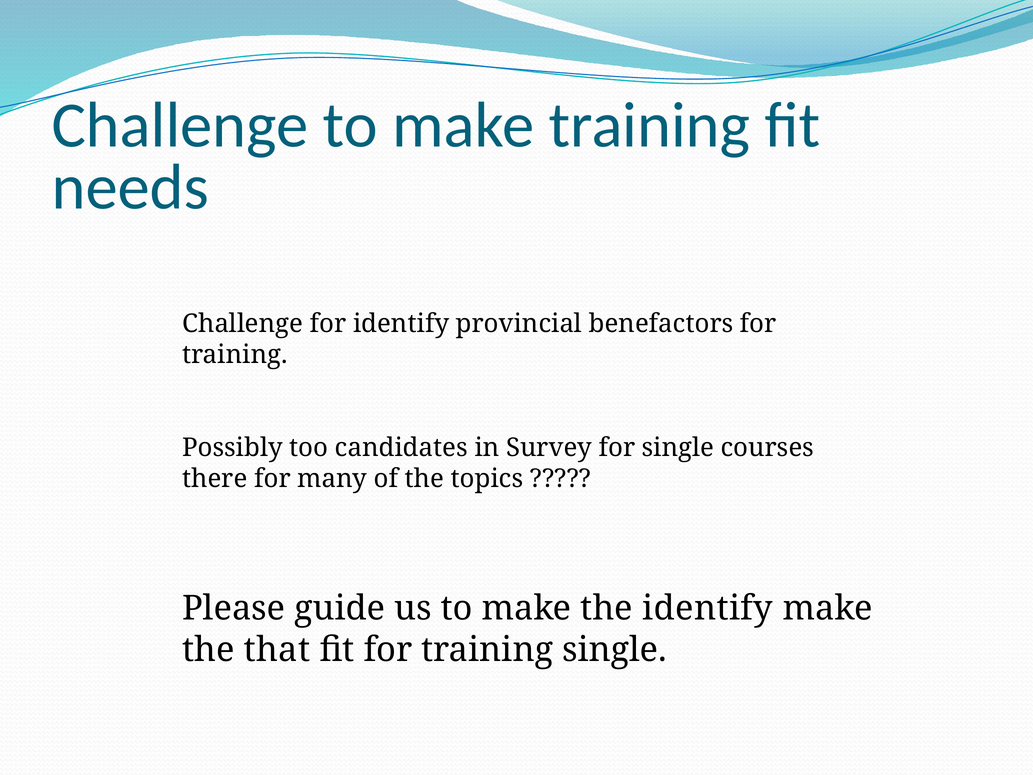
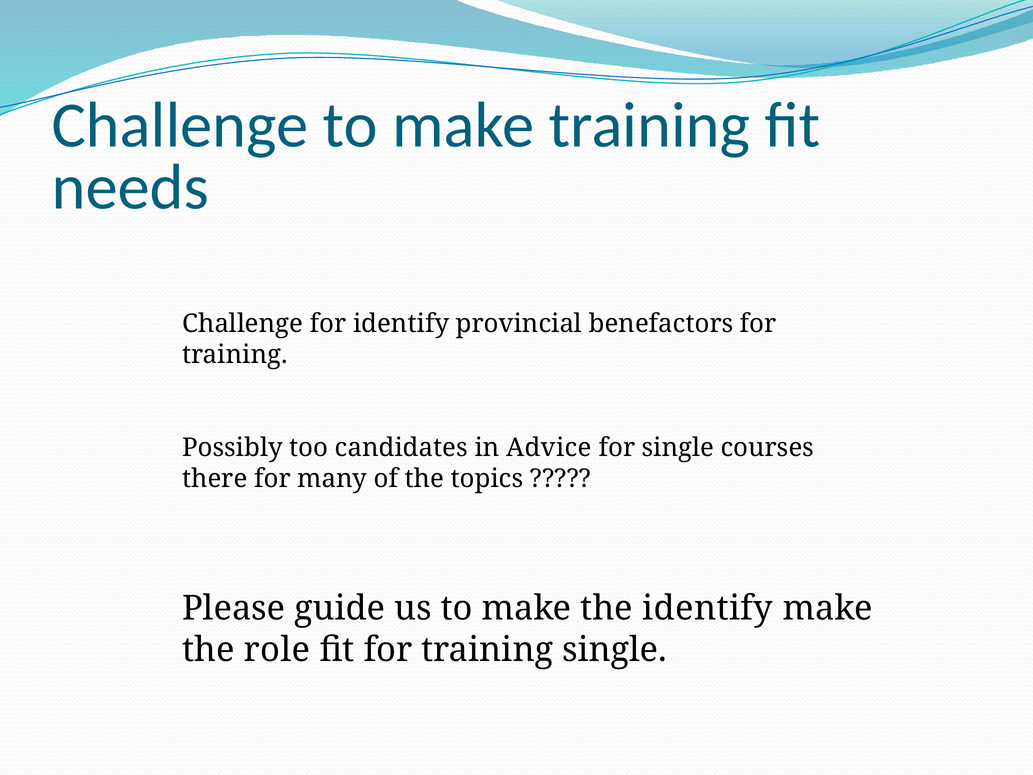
Survey: Survey -> Advice (549, 448)
that: that -> role (277, 650)
